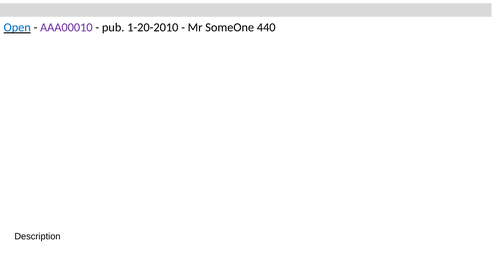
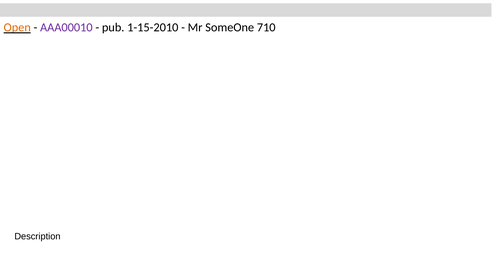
Open colour: blue -> orange (17, 27)
1-20-2010: 1-20-2010 -> 1-15-2010 (153, 27)
440: 440 -> 710 (266, 27)
